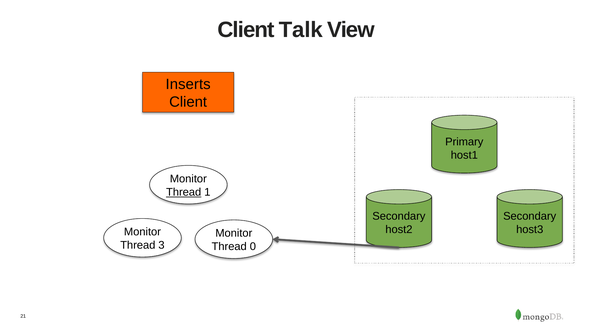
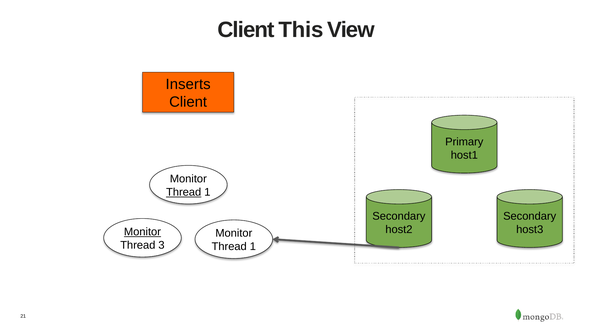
Talk: Talk -> This (301, 30)
Monitor underline: none -> present (142, 232)
0: 0 -> 1 (253, 247)
